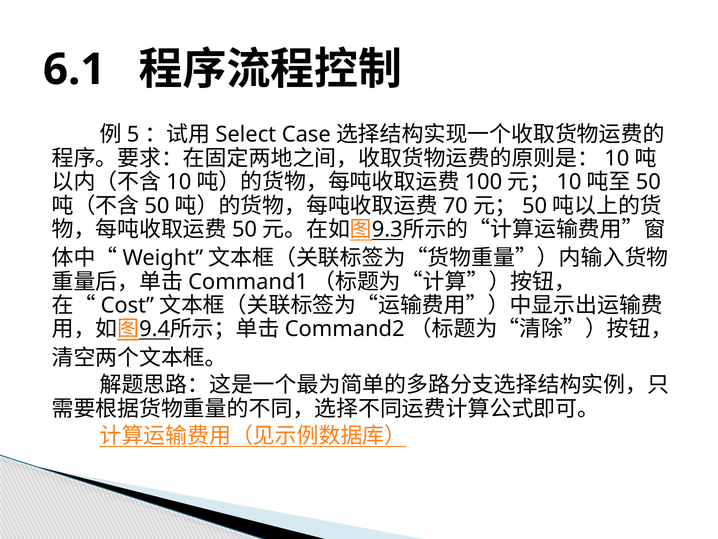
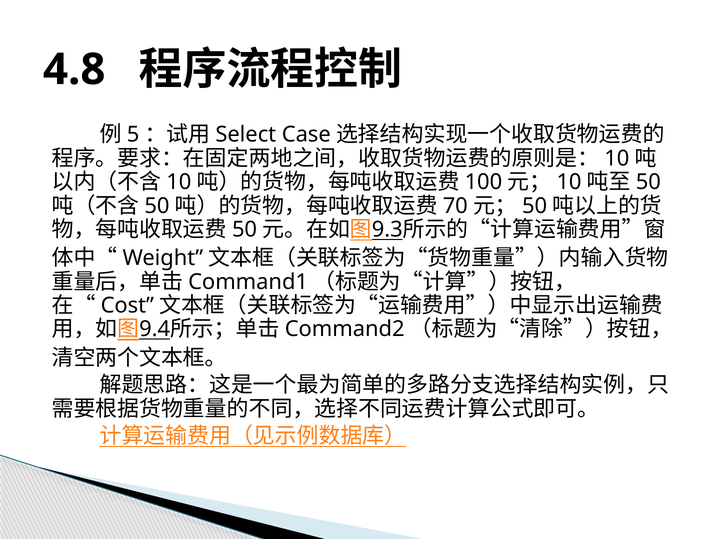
6.1: 6.1 -> 4.8 (74, 70)
